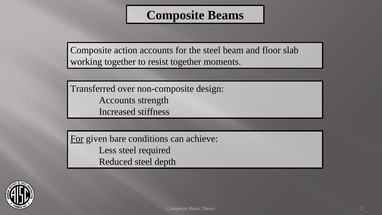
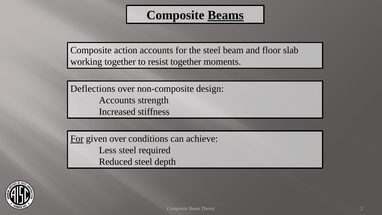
Beams underline: none -> present (226, 15)
Transferred: Transferred -> Deflections (93, 89)
given bare: bare -> over (118, 139)
